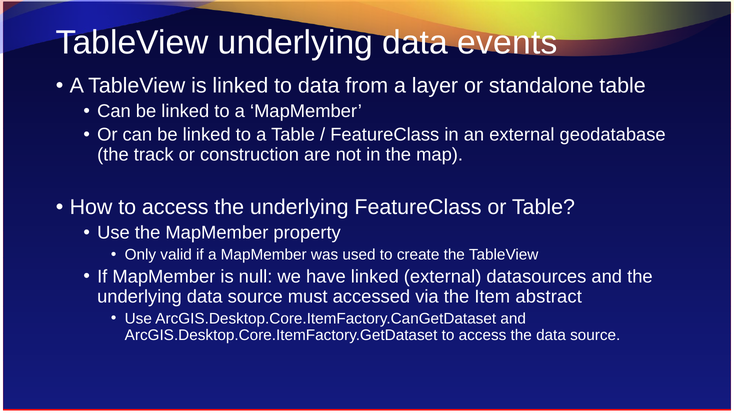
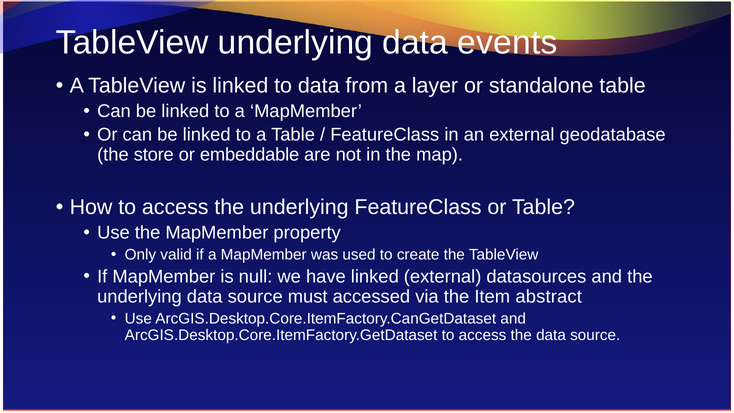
track: track -> store (154, 155)
construction: construction -> embeddable (250, 155)
